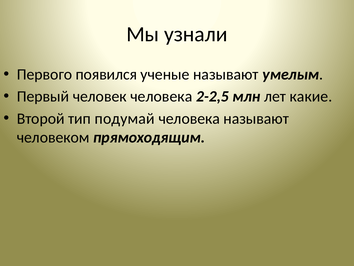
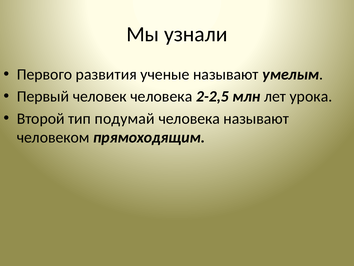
появился: появился -> развития (106, 74)
какие: какие -> урока (311, 96)
